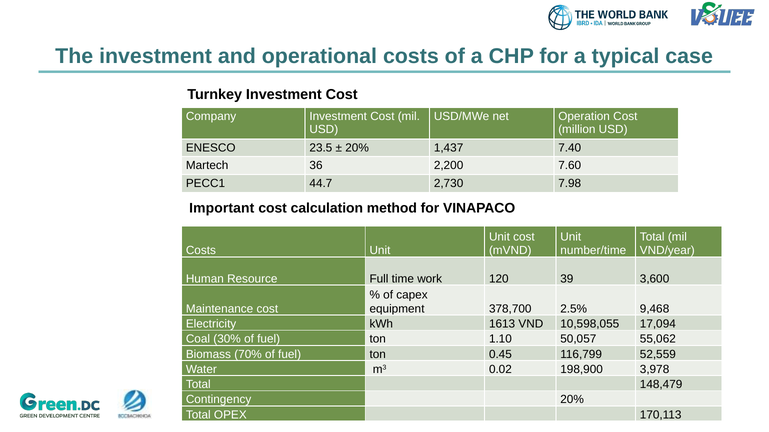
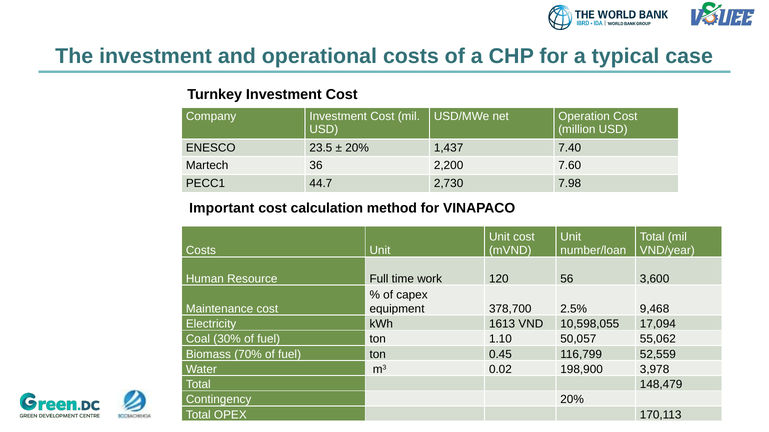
number/time: number/time -> number/loan (593, 251)
39: 39 -> 56 (567, 279)
